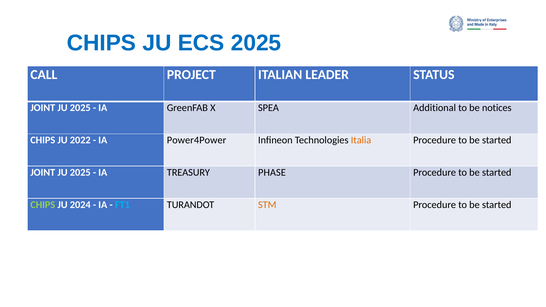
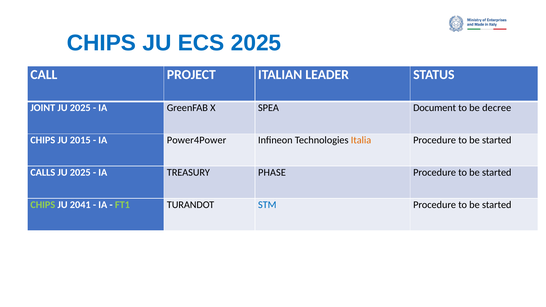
Additional: Additional -> Document (435, 108)
notices: notices -> decree (497, 108)
2022: 2022 -> 2015 (80, 140)
JOINT: JOINT -> CALLS (43, 172)
2024: 2024 -> 2041 (80, 205)
FT1 colour: light blue -> light green (122, 205)
STM colour: orange -> blue (267, 205)
